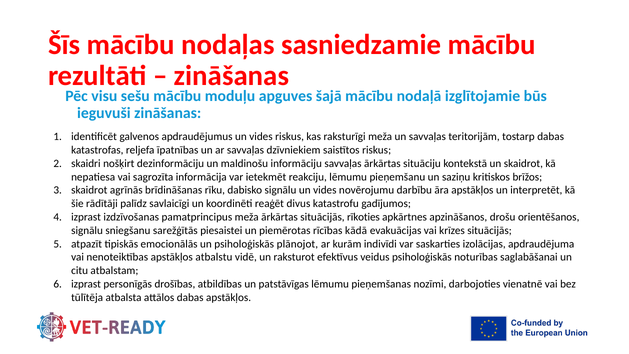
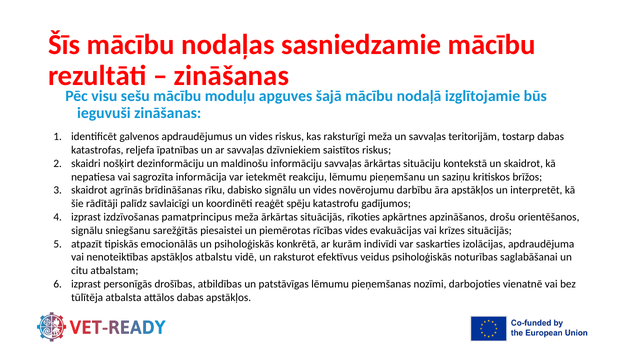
divus: divus -> spēju (299, 204)
rīcības kādā: kādā -> vides (356, 230)
plānojot: plānojot -> konkrētā (298, 244)
